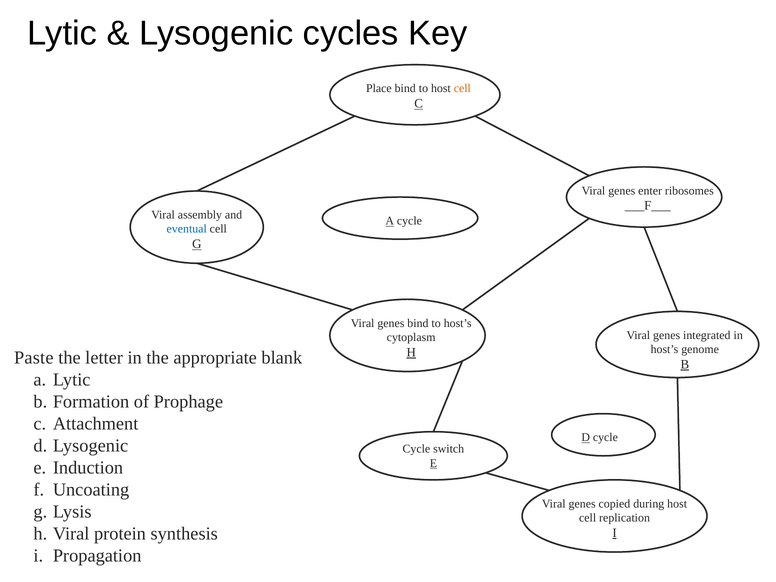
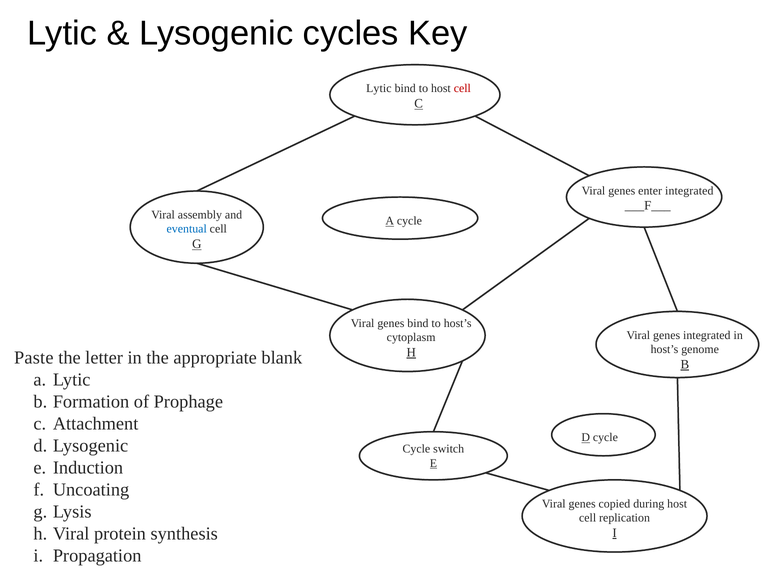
Place: Place -> Lytic (379, 88)
cell colour: orange -> red (462, 88)
enter ribosomes: ribosomes -> integrated (689, 191)
